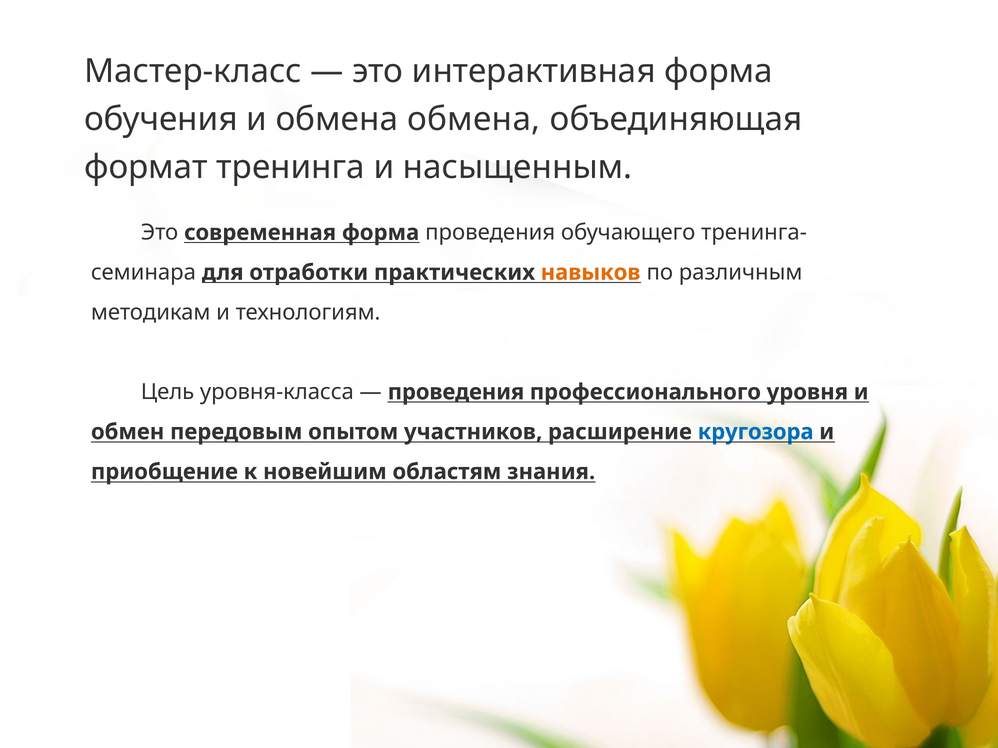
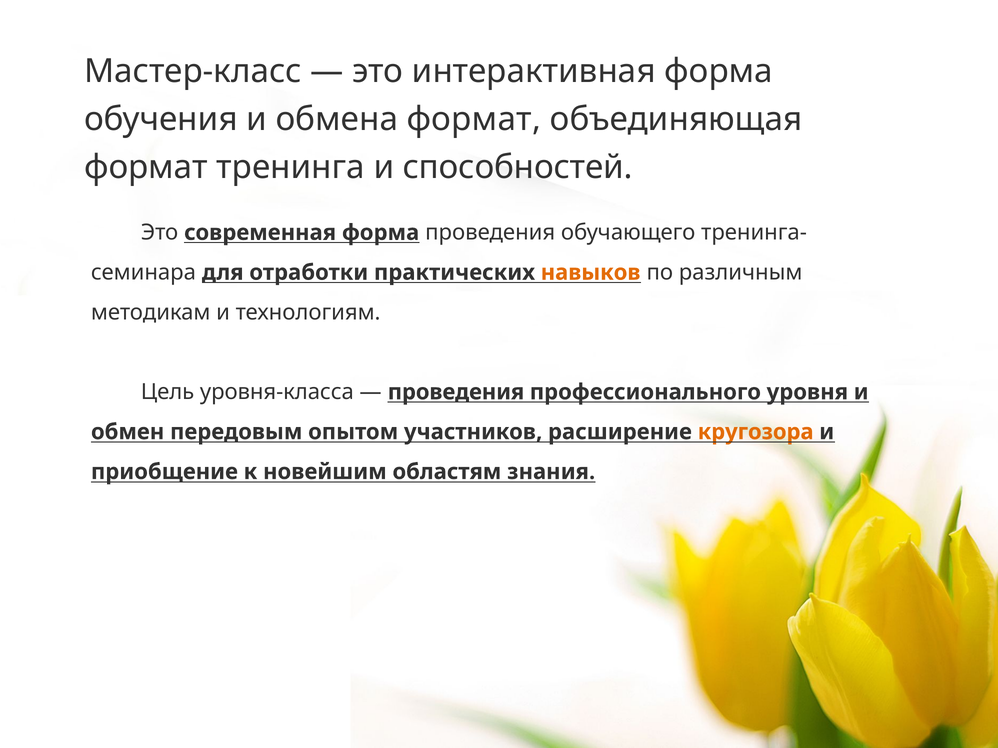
обмена обмена: обмена -> формат (474, 119)
насыщенным: насыщенным -> способностей (518, 167)
кругозора colour: blue -> orange (756, 432)
